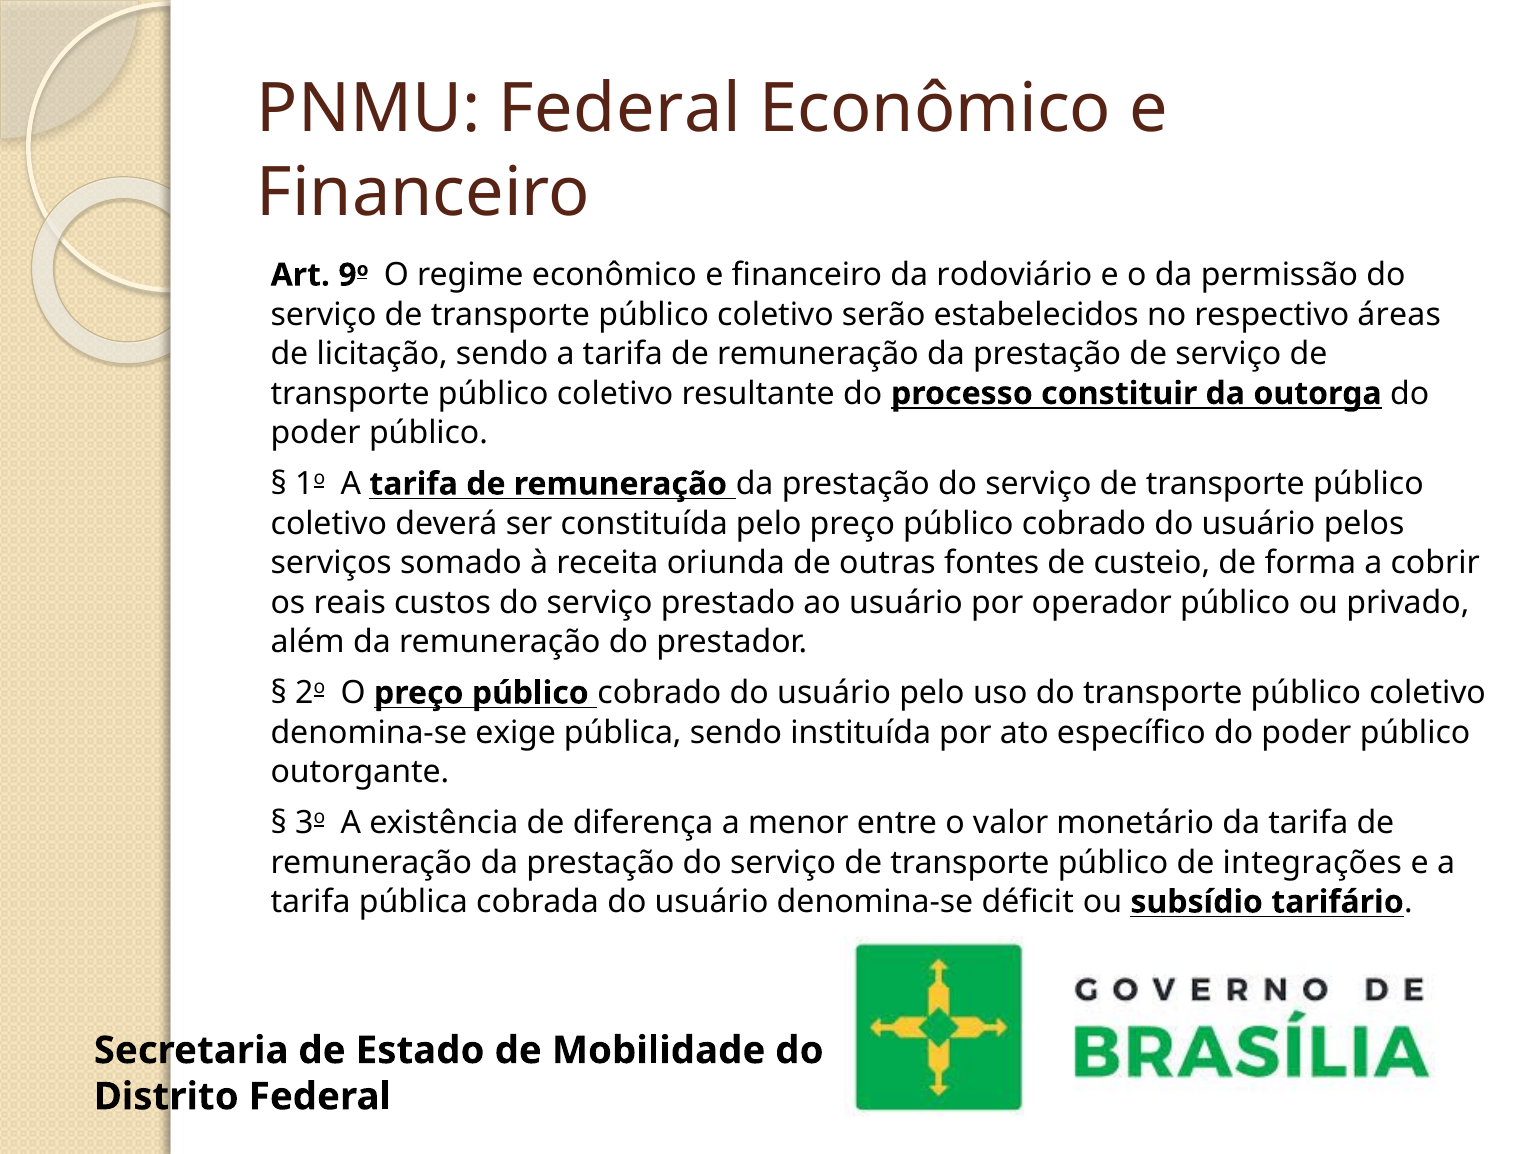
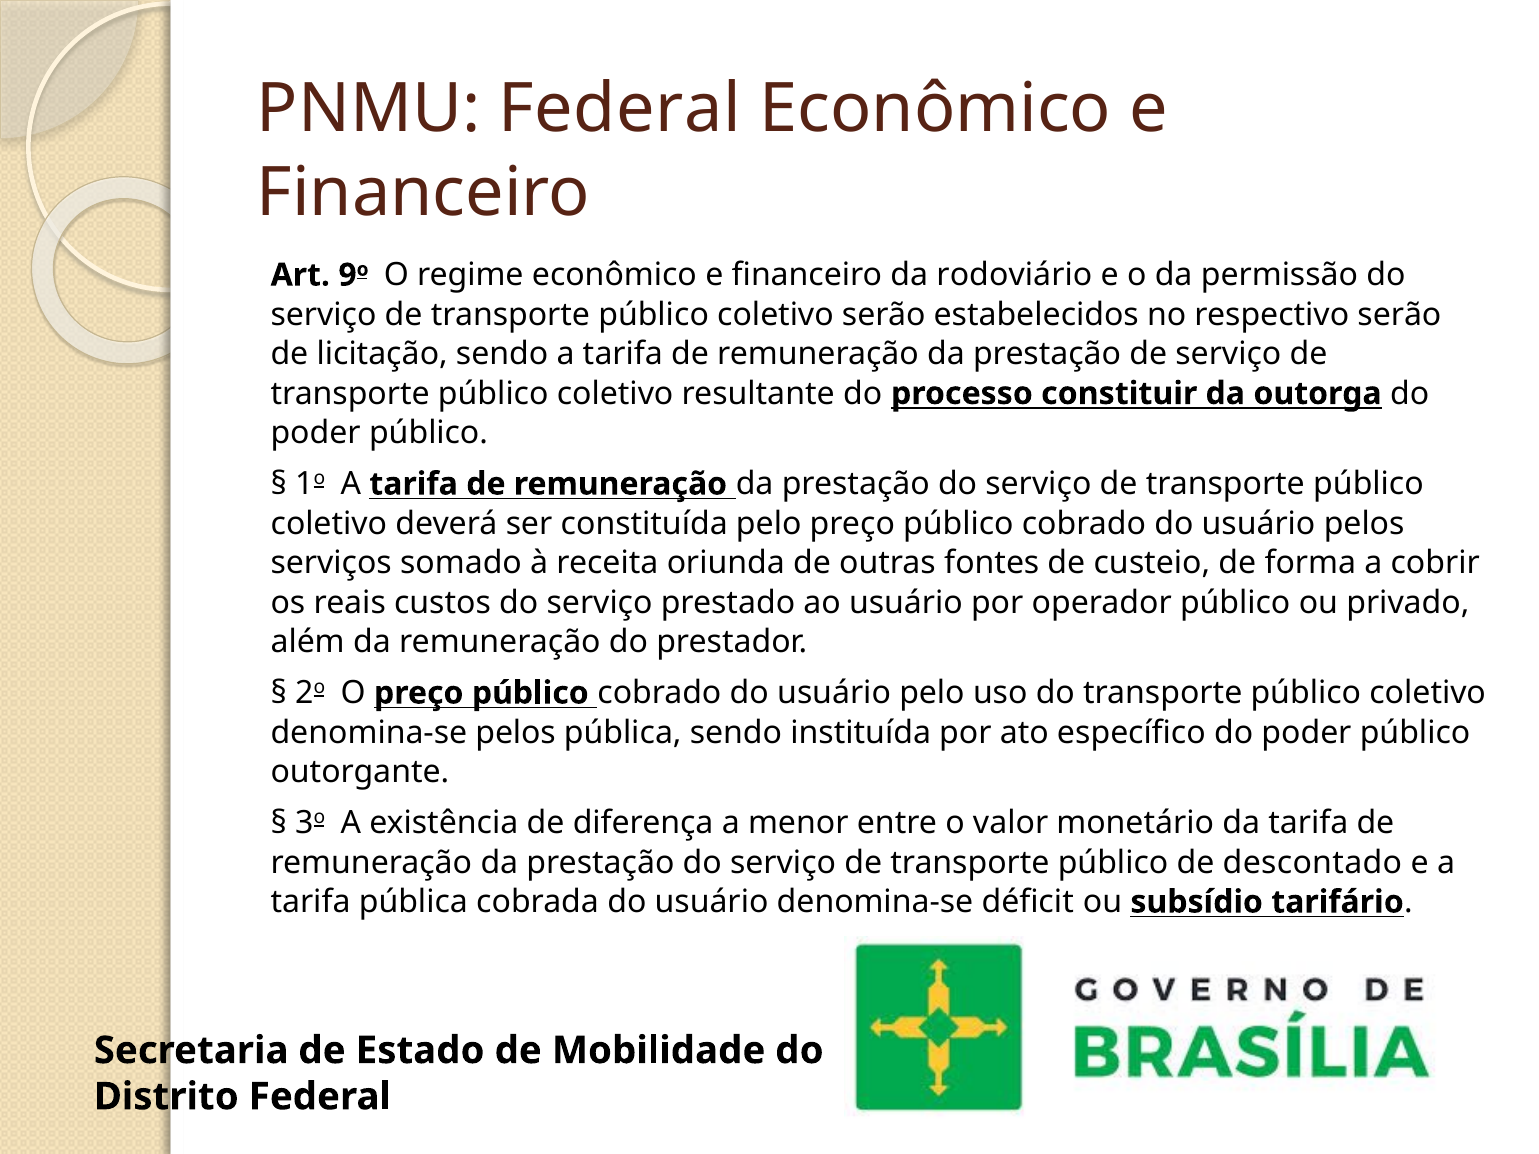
respectivo áreas: áreas -> serão (1399, 315)
denomina-se exige: exige -> pelos (516, 733)
integrações: integrações -> descontado (1312, 863)
